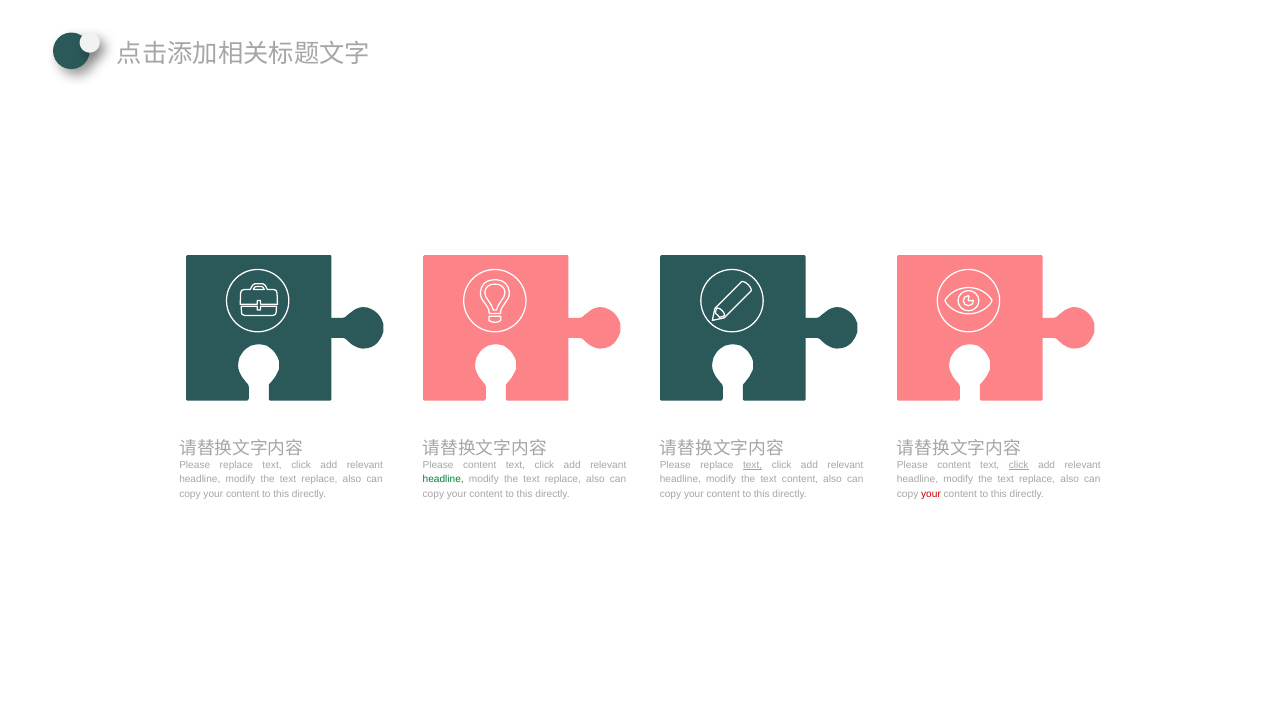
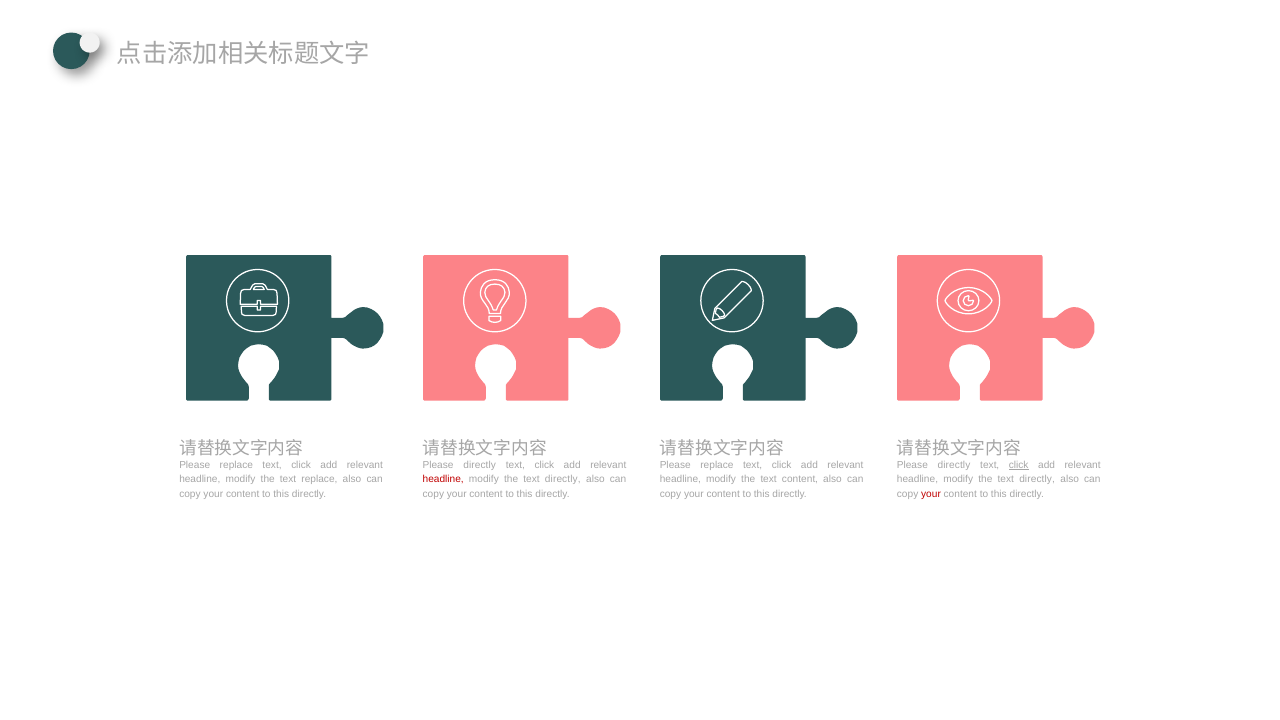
content: content -> directly (480, 465)
text underline: present -> none (753, 465)
content: content -> directly (954, 465)
headline colour: green -> red (443, 479)
replace: replace -> directly (563, 479)
replace: replace -> directly (1037, 479)
